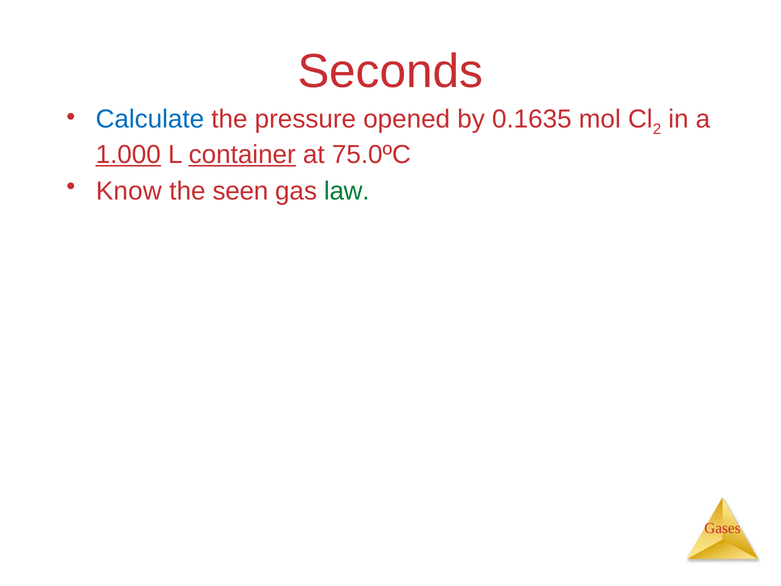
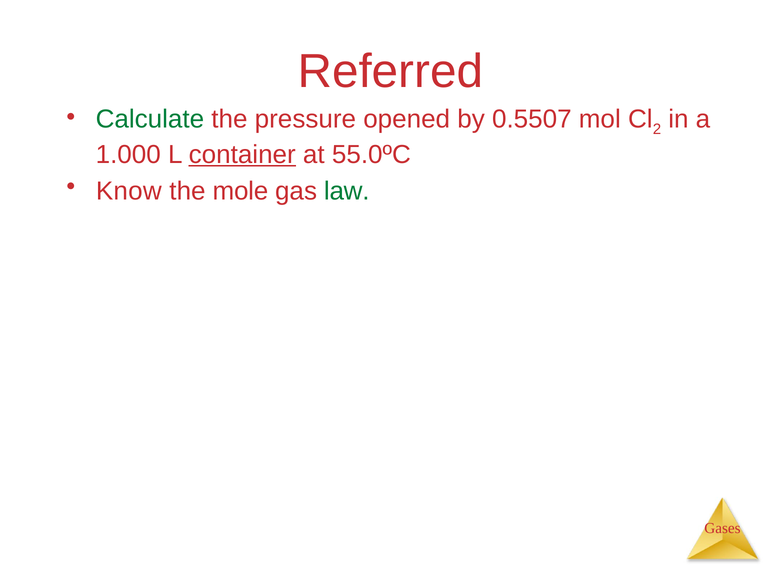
Seconds: Seconds -> Referred (390, 72)
Calculate colour: blue -> green (150, 119)
0.1635: 0.1635 -> 0.5507 (532, 119)
1.000 underline: present -> none (128, 155)
75.0ºC: 75.0ºC -> 55.0ºC (371, 155)
seen: seen -> mole (240, 191)
